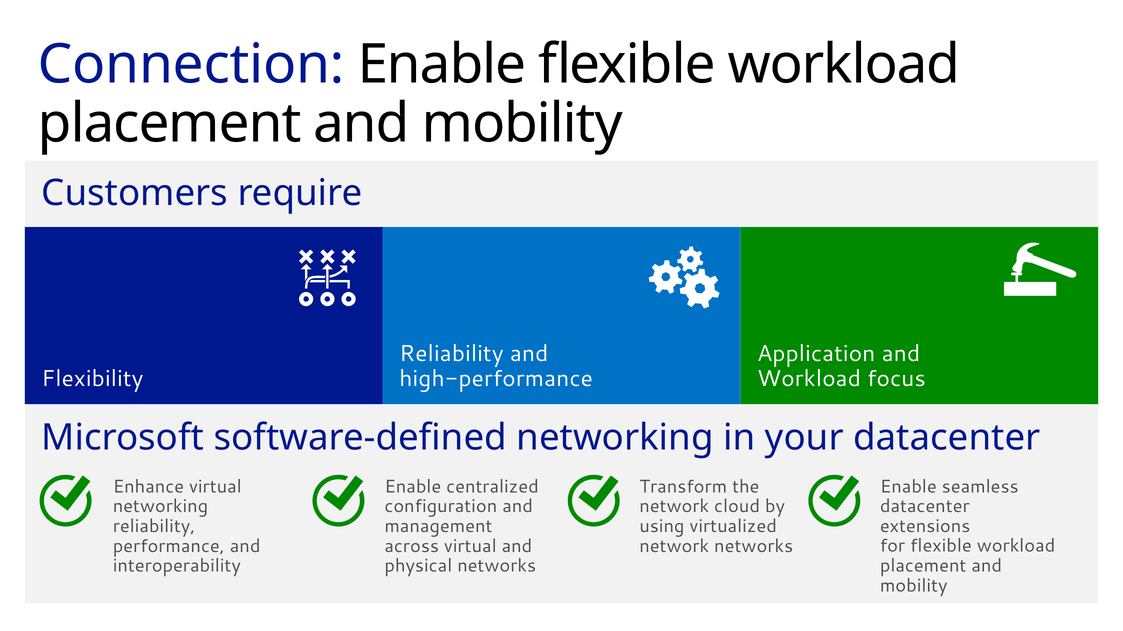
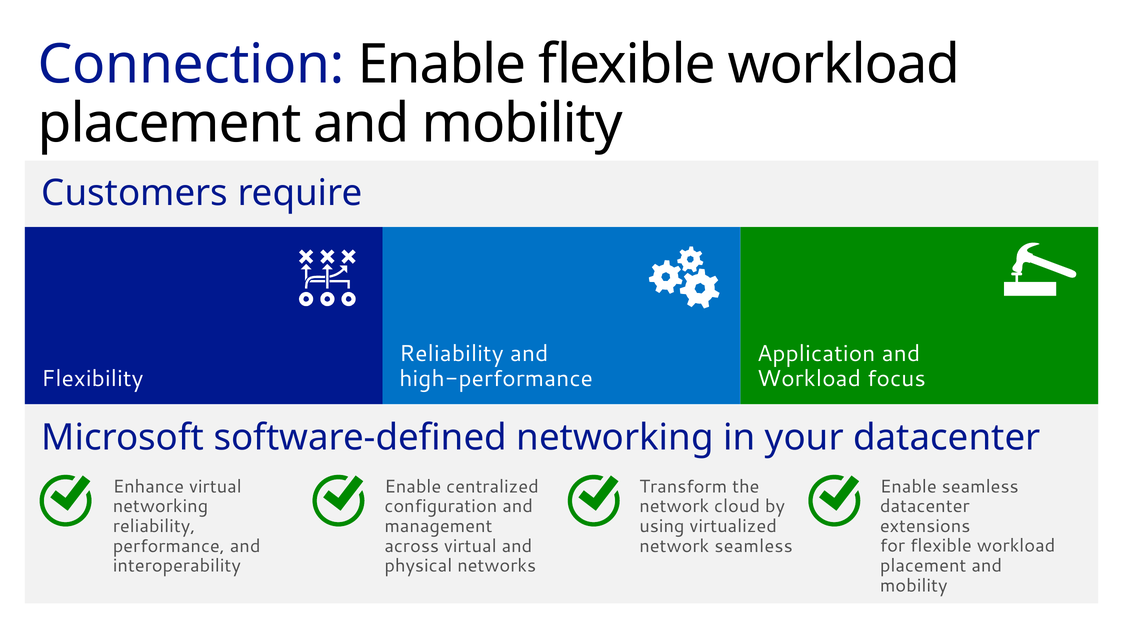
network networks: networks -> seamless (754, 546)
